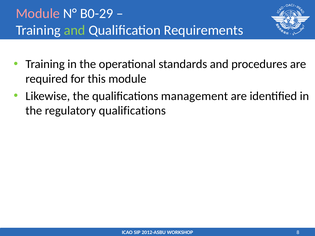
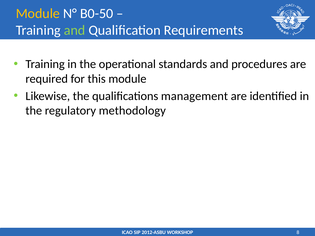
Module colour: pink -> yellow (38, 14)
B0-29: B0-29 -> B0-50 (97, 14)
regulatory qualifications: qualifications -> methodology (132, 111)
